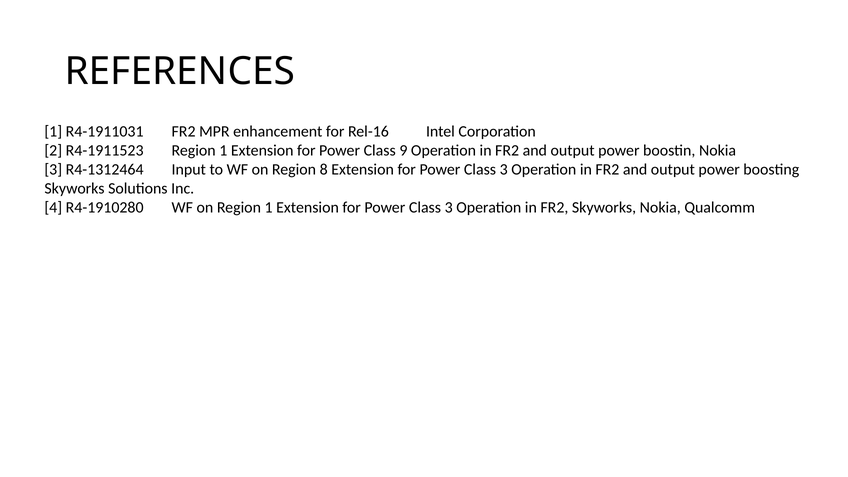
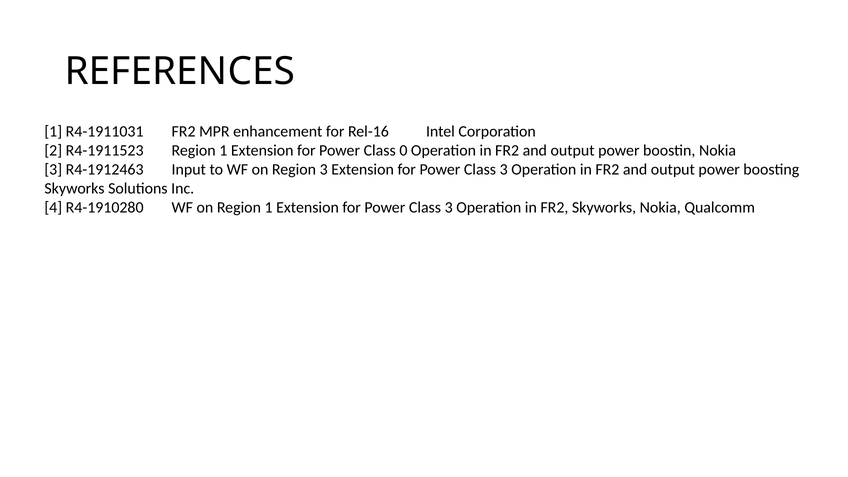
9: 9 -> 0 (403, 150)
R4-1312464: R4-1312464 -> R4-1912463 (105, 170)
Region 8: 8 -> 3 (324, 170)
